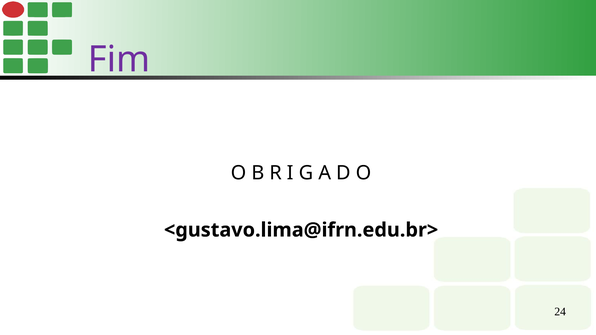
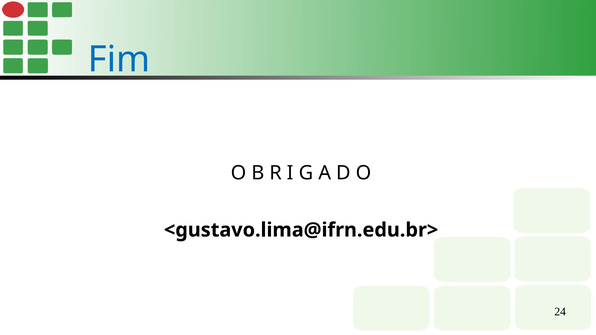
Fim colour: purple -> blue (119, 60)
